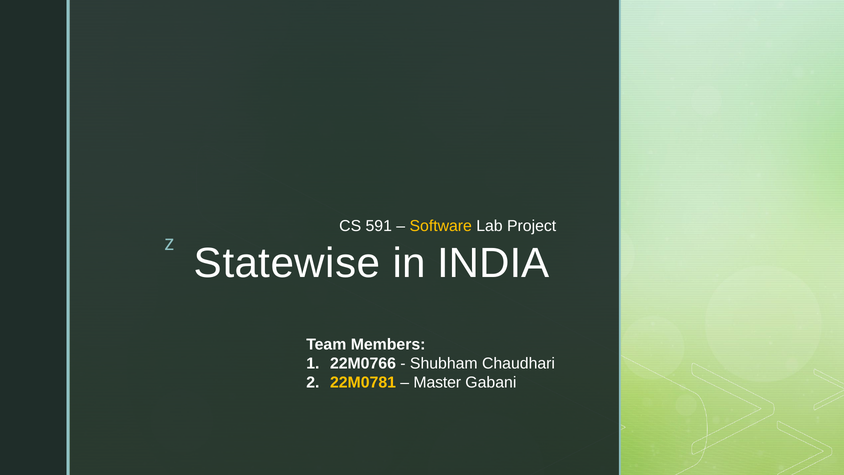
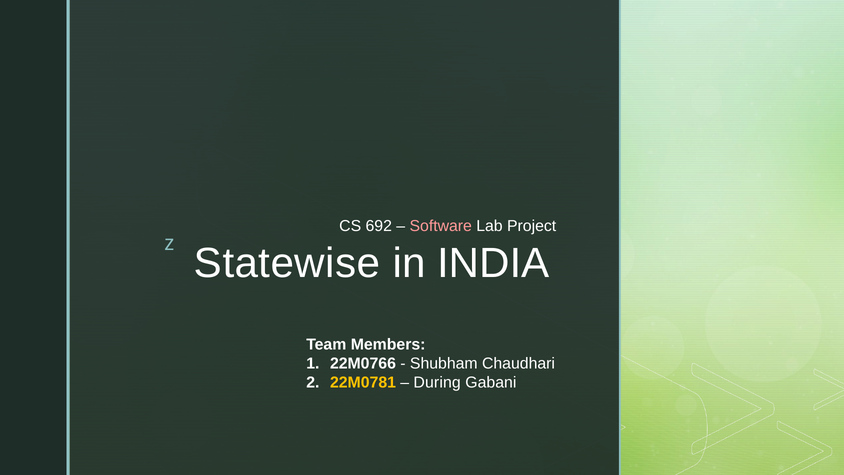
591: 591 -> 692 (379, 226)
Software colour: yellow -> pink (441, 226)
Master: Master -> During (437, 382)
